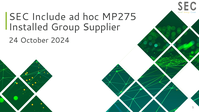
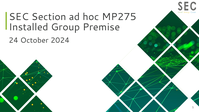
Include: Include -> Section (49, 17)
Supplier: Supplier -> Premise (101, 27)
